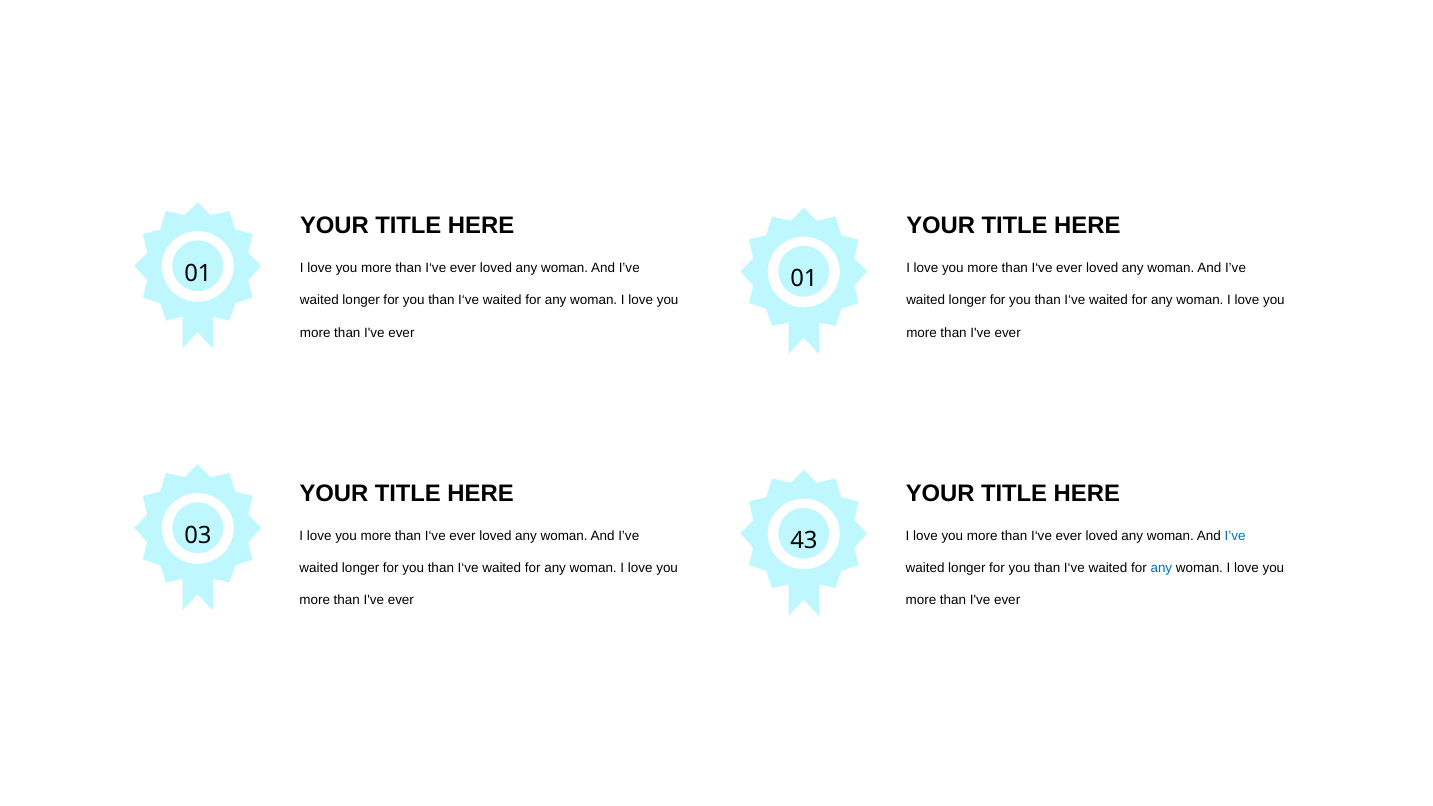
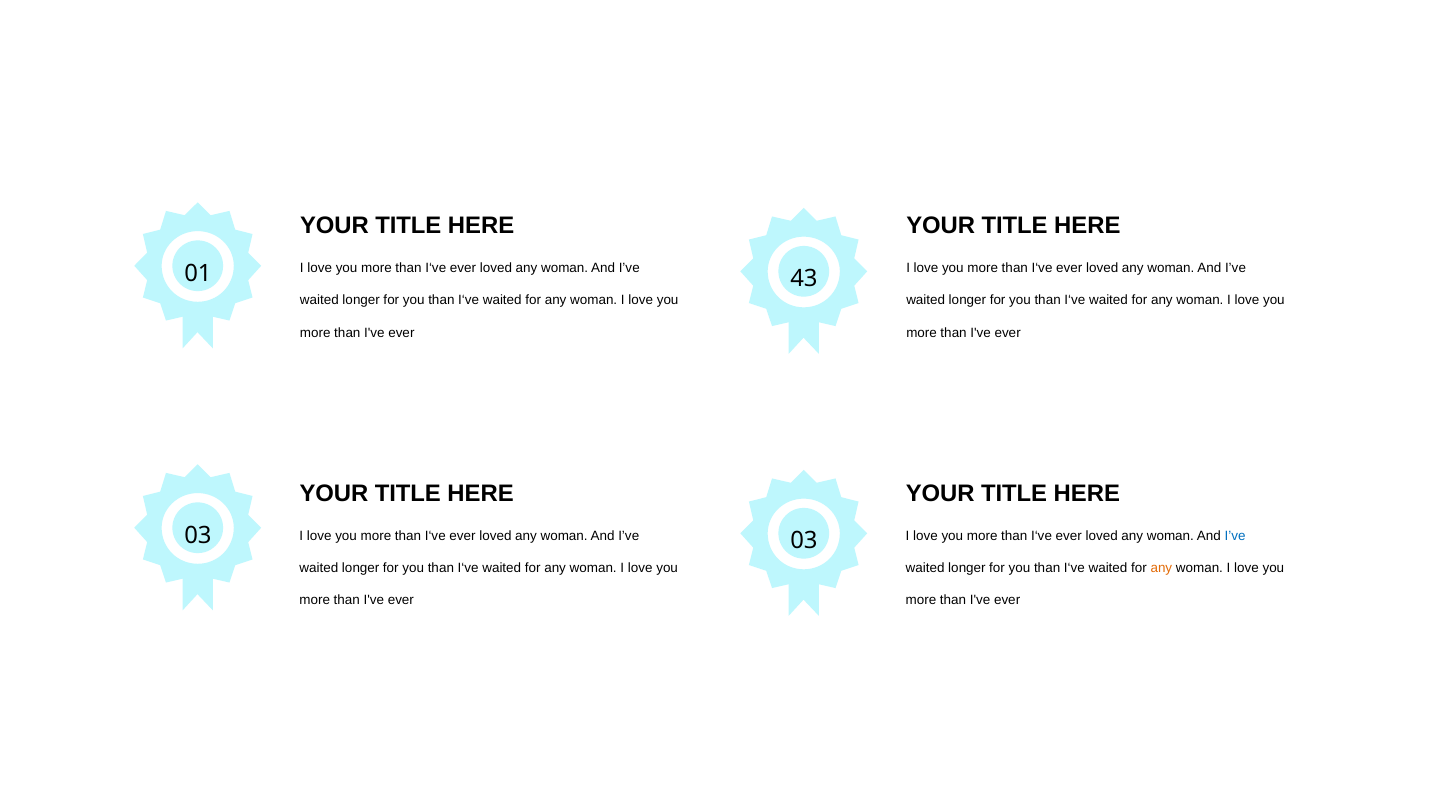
01 01: 01 -> 43 (804, 279)
03 43: 43 -> 03 (804, 541)
any colour: blue -> orange (1161, 568)
